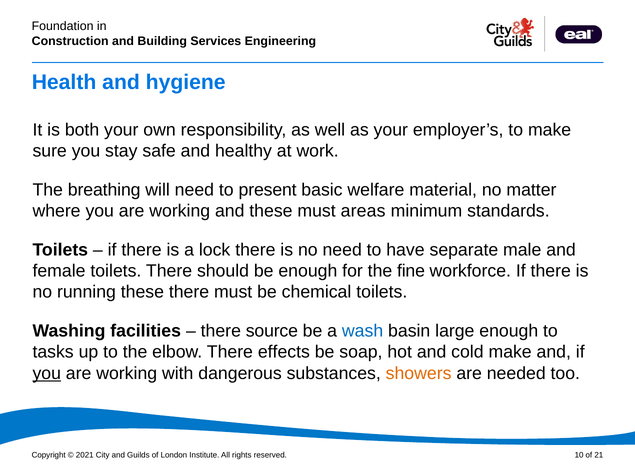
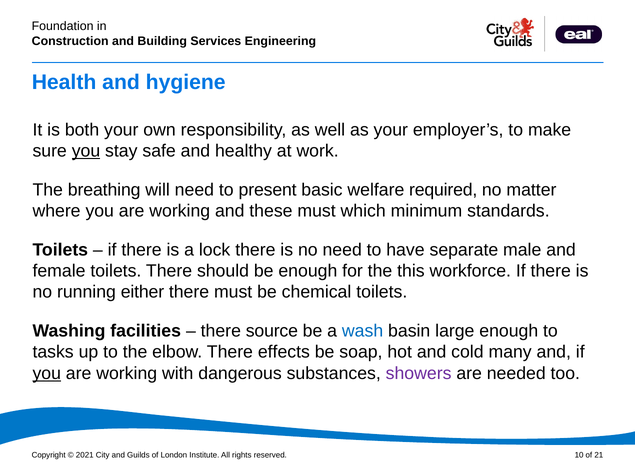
you underline: none -> present (86, 151)
material: material -> required (443, 190)
areas: areas -> which (363, 211)
fine: fine -> this (411, 271)
running these: these -> either (142, 292)
cold make: make -> many (510, 352)
showers colour: orange -> purple (419, 373)
